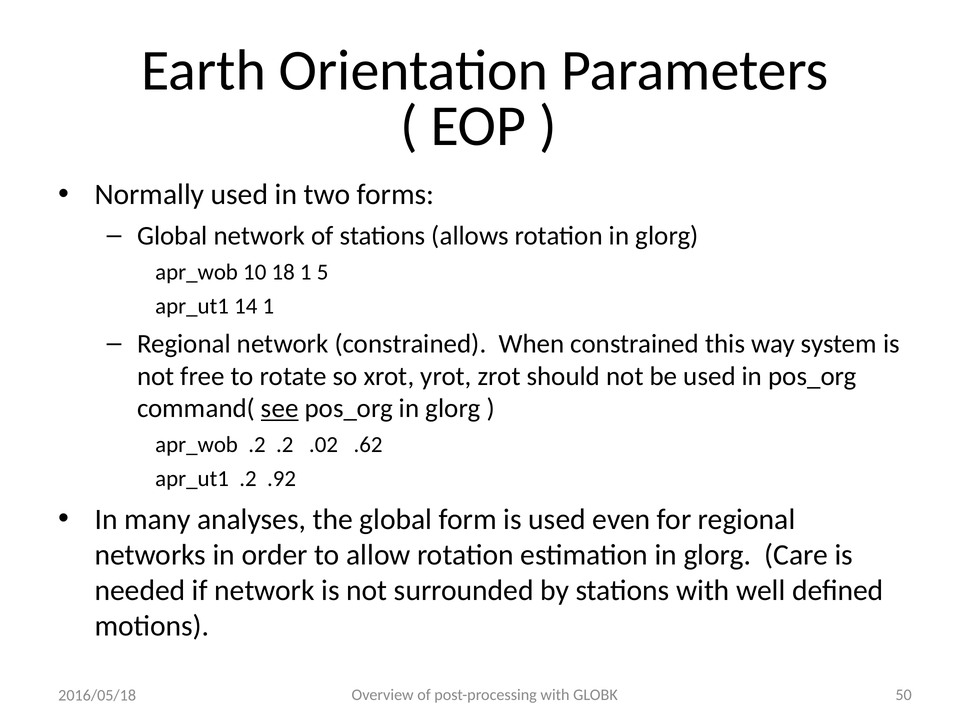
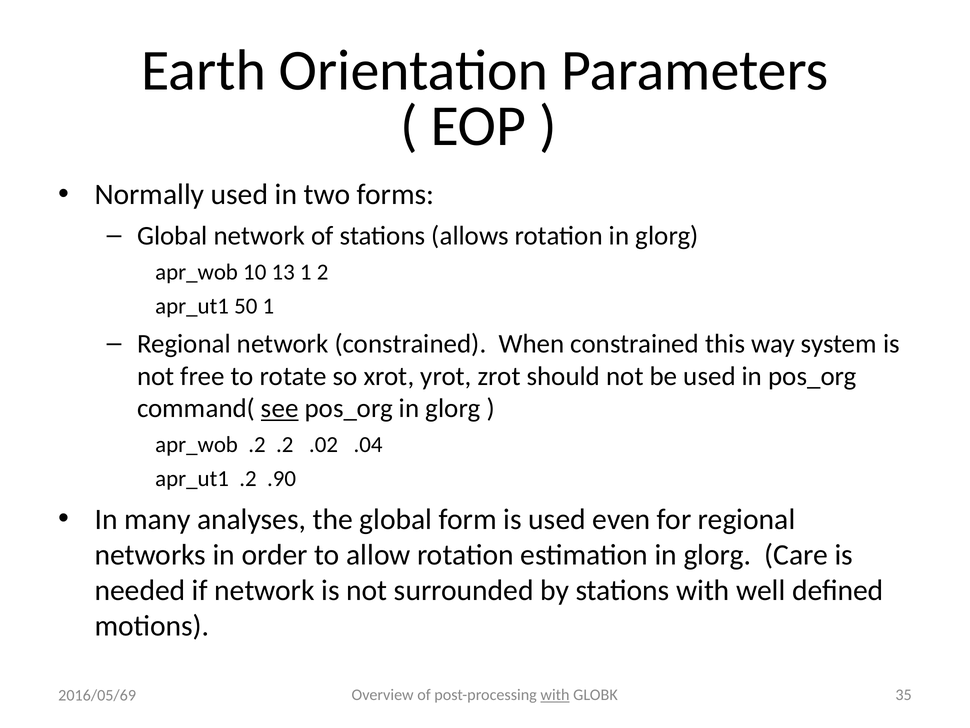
18: 18 -> 13 (283, 272)
5: 5 -> 2 (323, 272)
14: 14 -> 50 (246, 306)
.62: .62 -> .04 (368, 444)
.92: .92 -> .90 (282, 478)
with underline: none -> present (555, 695)
50: 50 -> 35 (904, 695)
2016/05/18: 2016/05/18 -> 2016/05/69 (97, 695)
